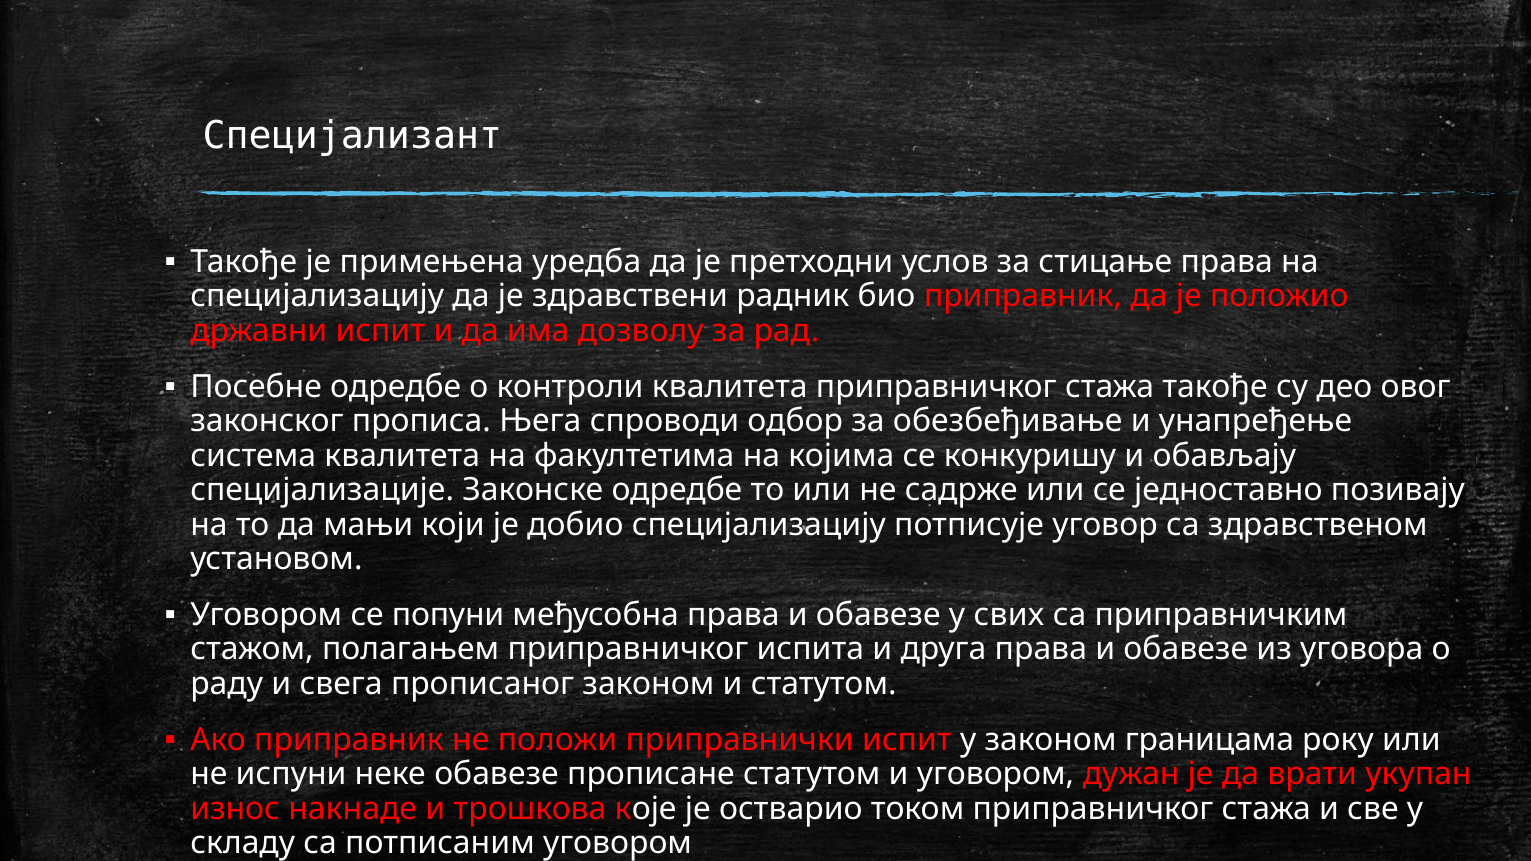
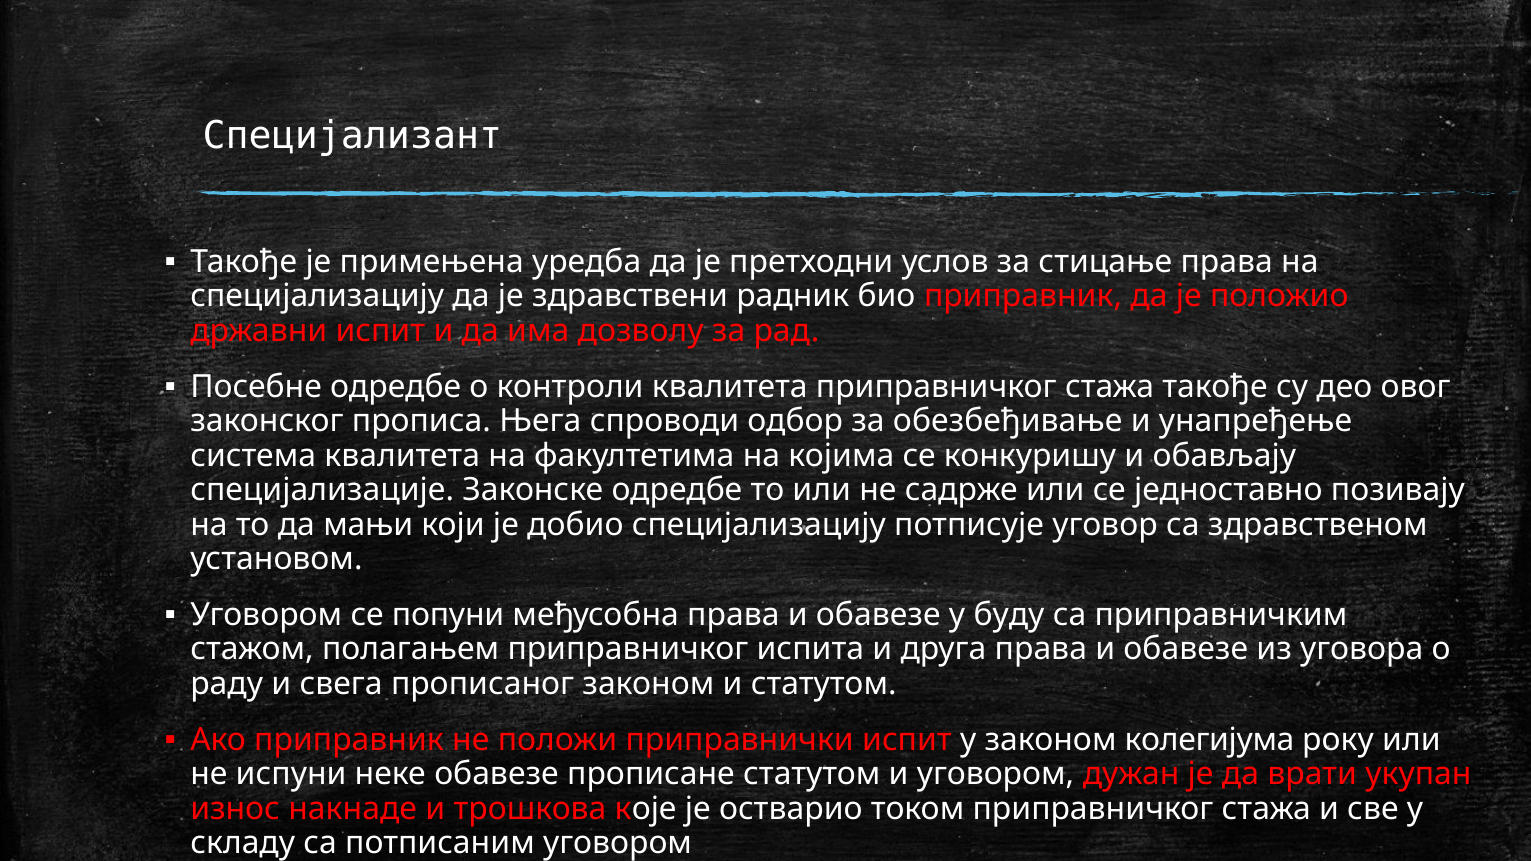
свих: свих -> буду (1009, 615)
границама: границама -> колегијума (1210, 740)
